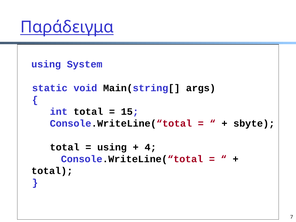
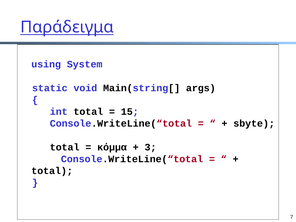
using: using -> κόμμα (112, 147)
4: 4 -> 3 (151, 147)
